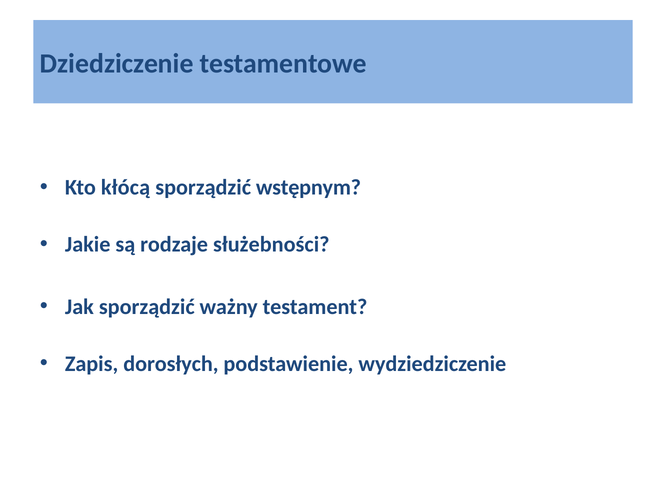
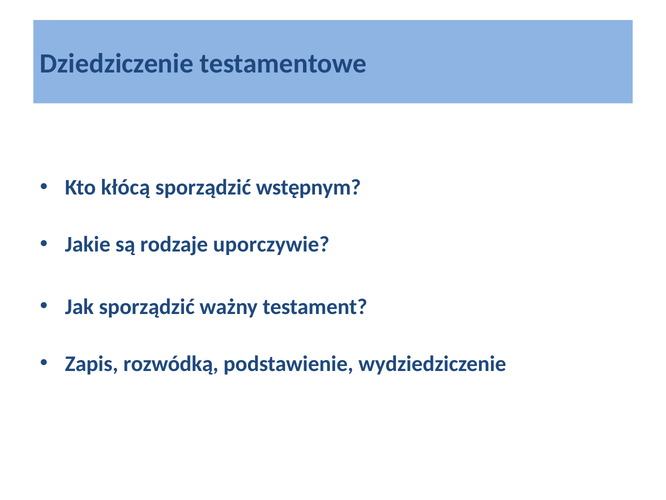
służebności: służebności -> uporczywie (271, 244)
dorosłych: dorosłych -> rozwódką (171, 363)
